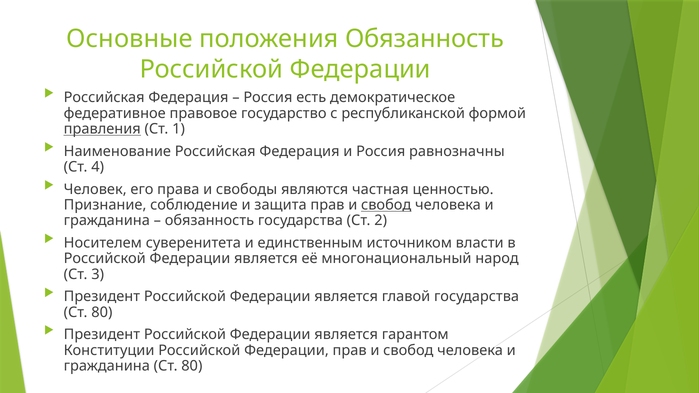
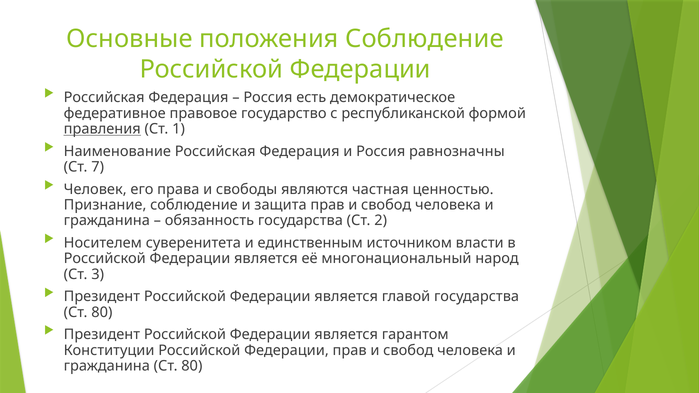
положения Обязанность: Обязанность -> Соблюдение (424, 39)
4: 4 -> 7 (98, 167)
свобод underline: present -> none (386, 205)
